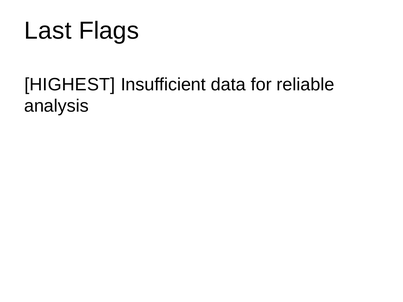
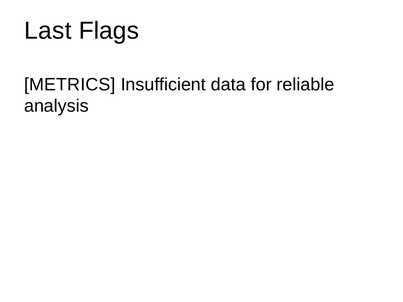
HIGHEST: HIGHEST -> METRICS (70, 85)
